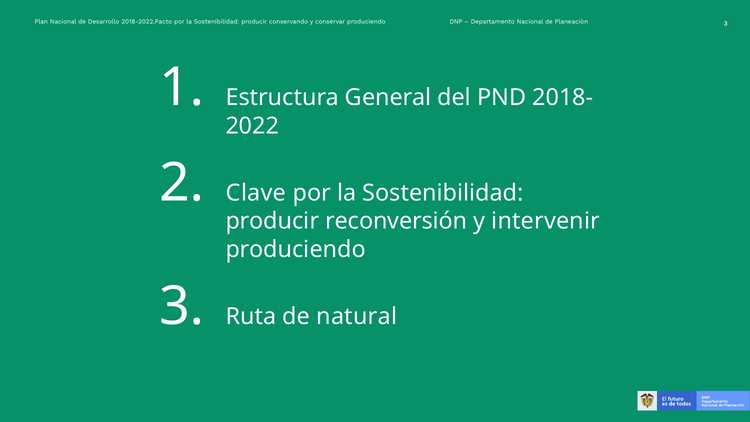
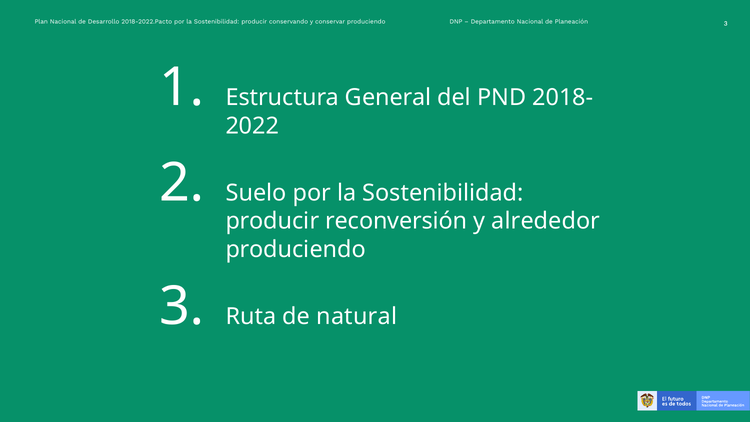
Clave: Clave -> Suelo (256, 193)
intervenir: intervenir -> alrededor (546, 221)
